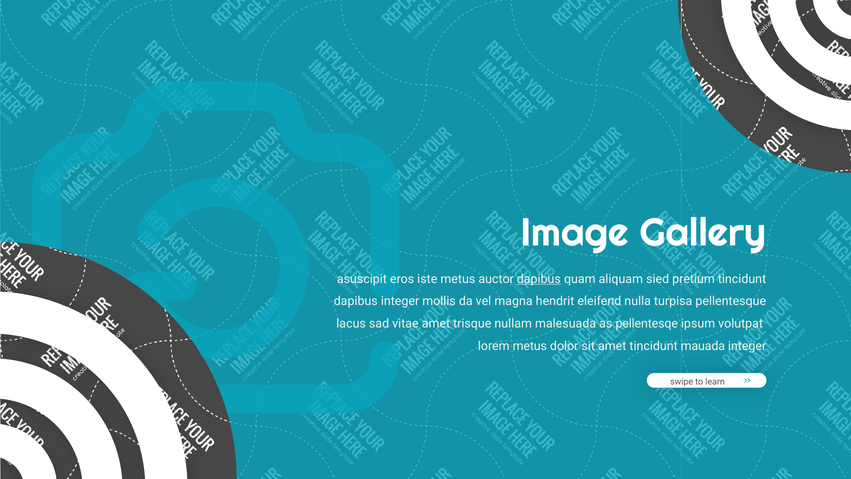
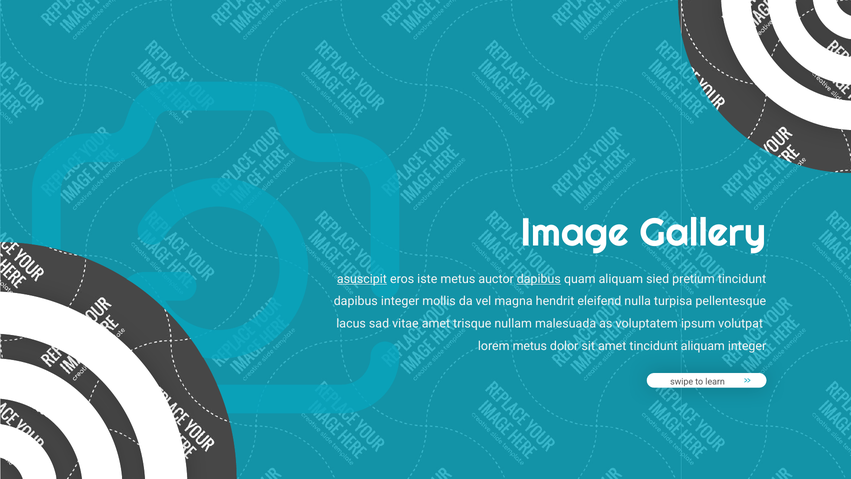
asuscipit underline: none -> present (362, 279)
pellentesqe: pellentesqe -> voluptatem (647, 323)
tincidunt mauada: mauada -> aliquam (703, 346)
